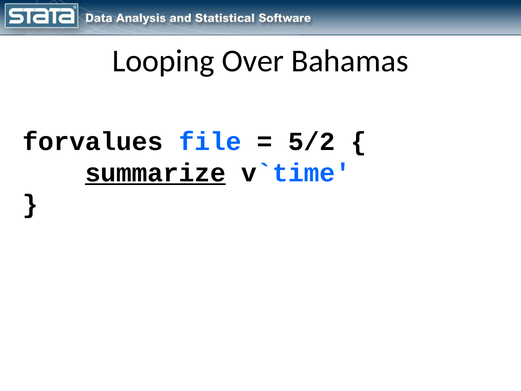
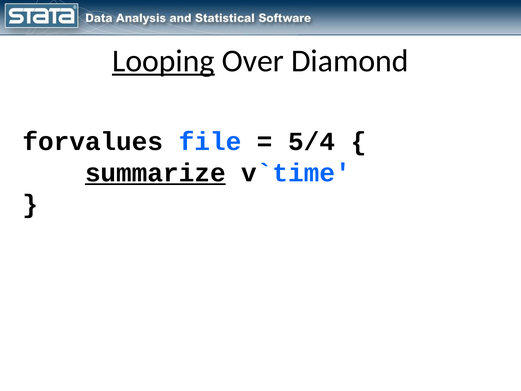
Looping underline: none -> present (163, 61)
Bahamas: Bahamas -> Diamond (350, 61)
5/2: 5/2 -> 5/4 (312, 142)
